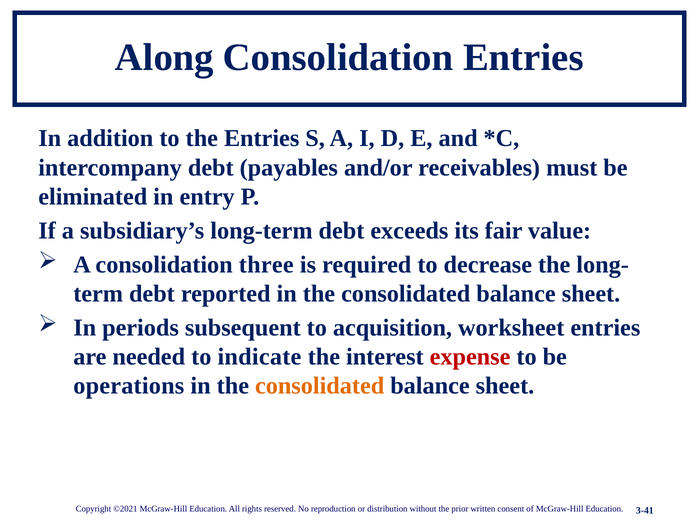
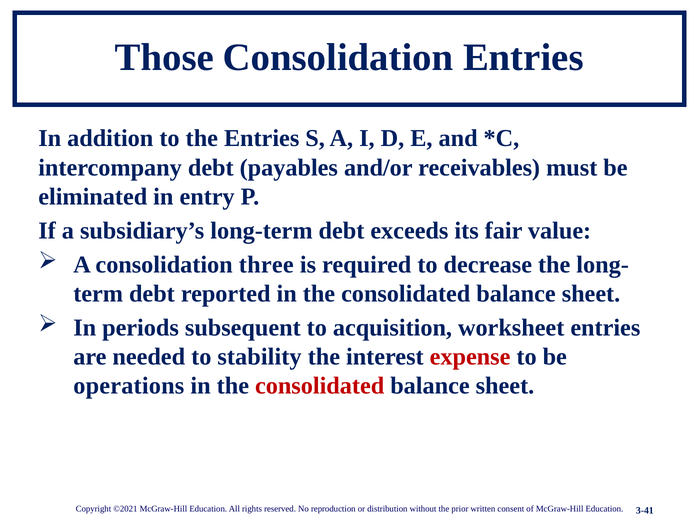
Along: Along -> Those (164, 58)
indicate: indicate -> stability (260, 357)
consolidated colour: orange -> red (320, 386)
